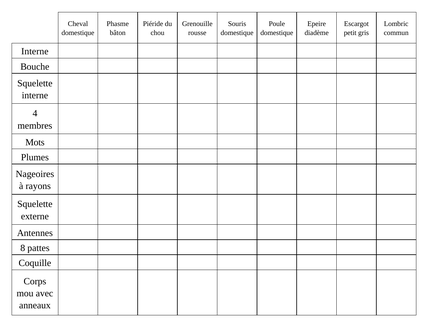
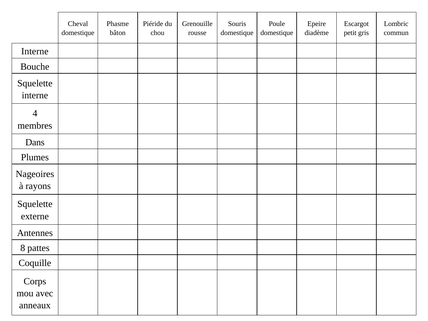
Mots: Mots -> Dans (35, 142)
